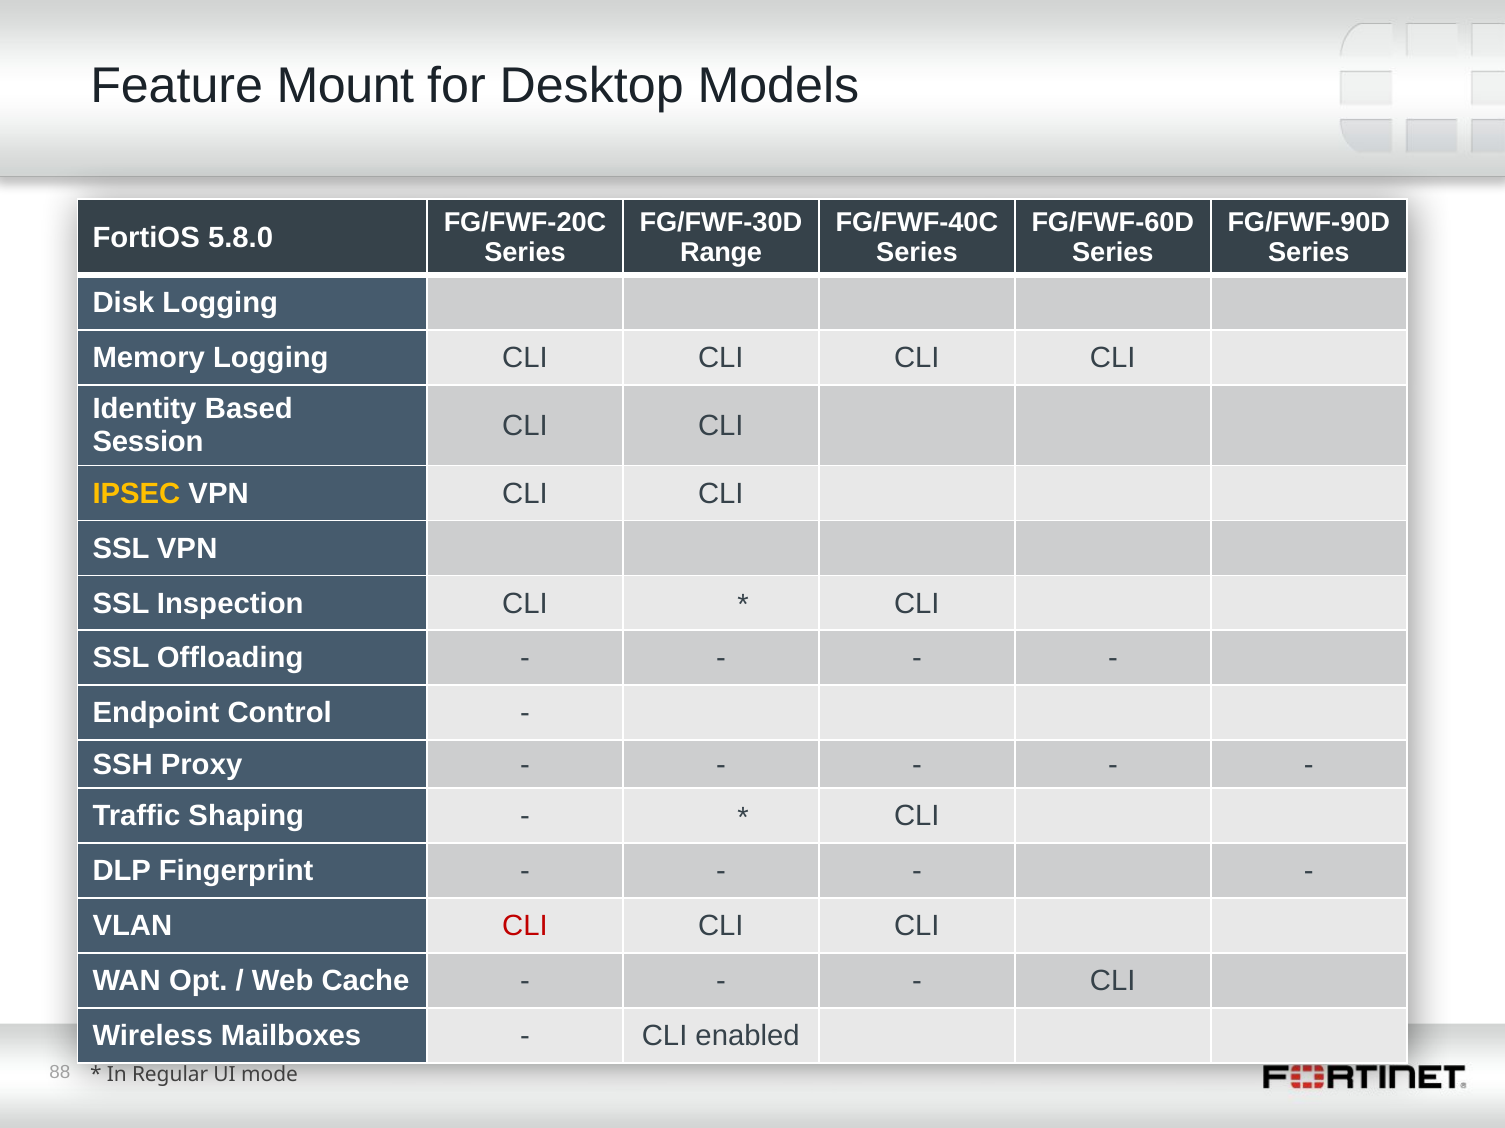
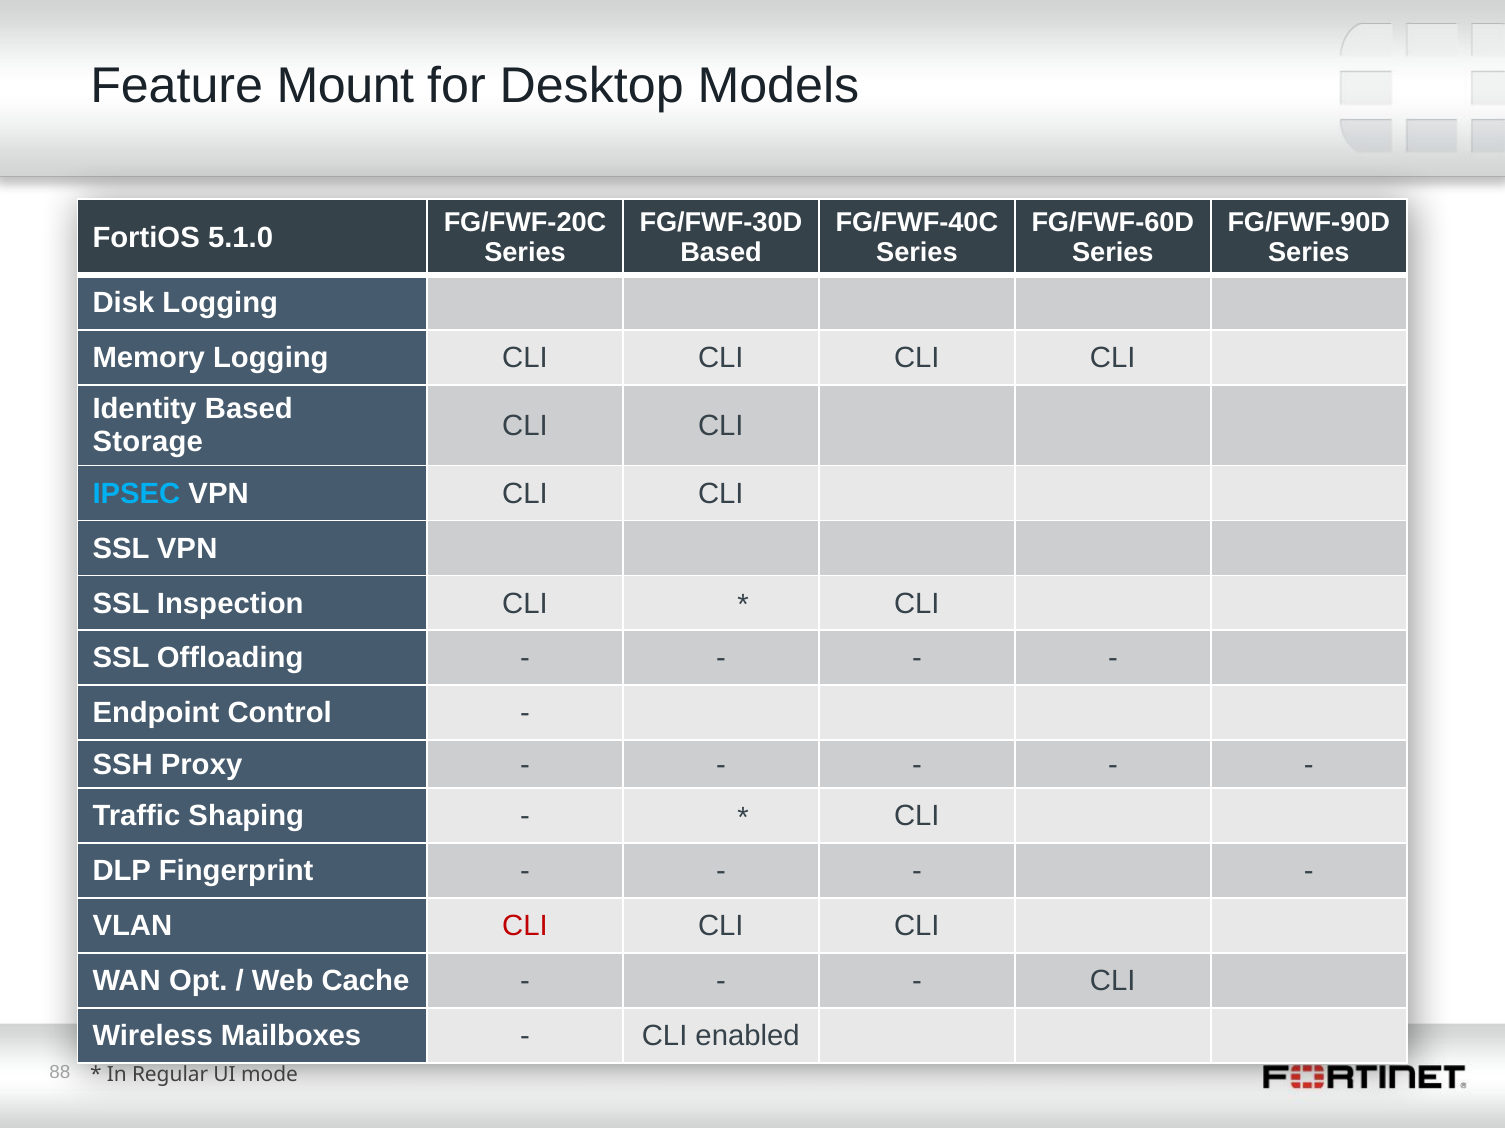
5.8.0: 5.8.0 -> 5.1.0 (241, 238)
Range: Range -> Based (721, 253)
Session: Session -> Storage (148, 442)
IPSEC colour: yellow -> light blue (136, 494)
